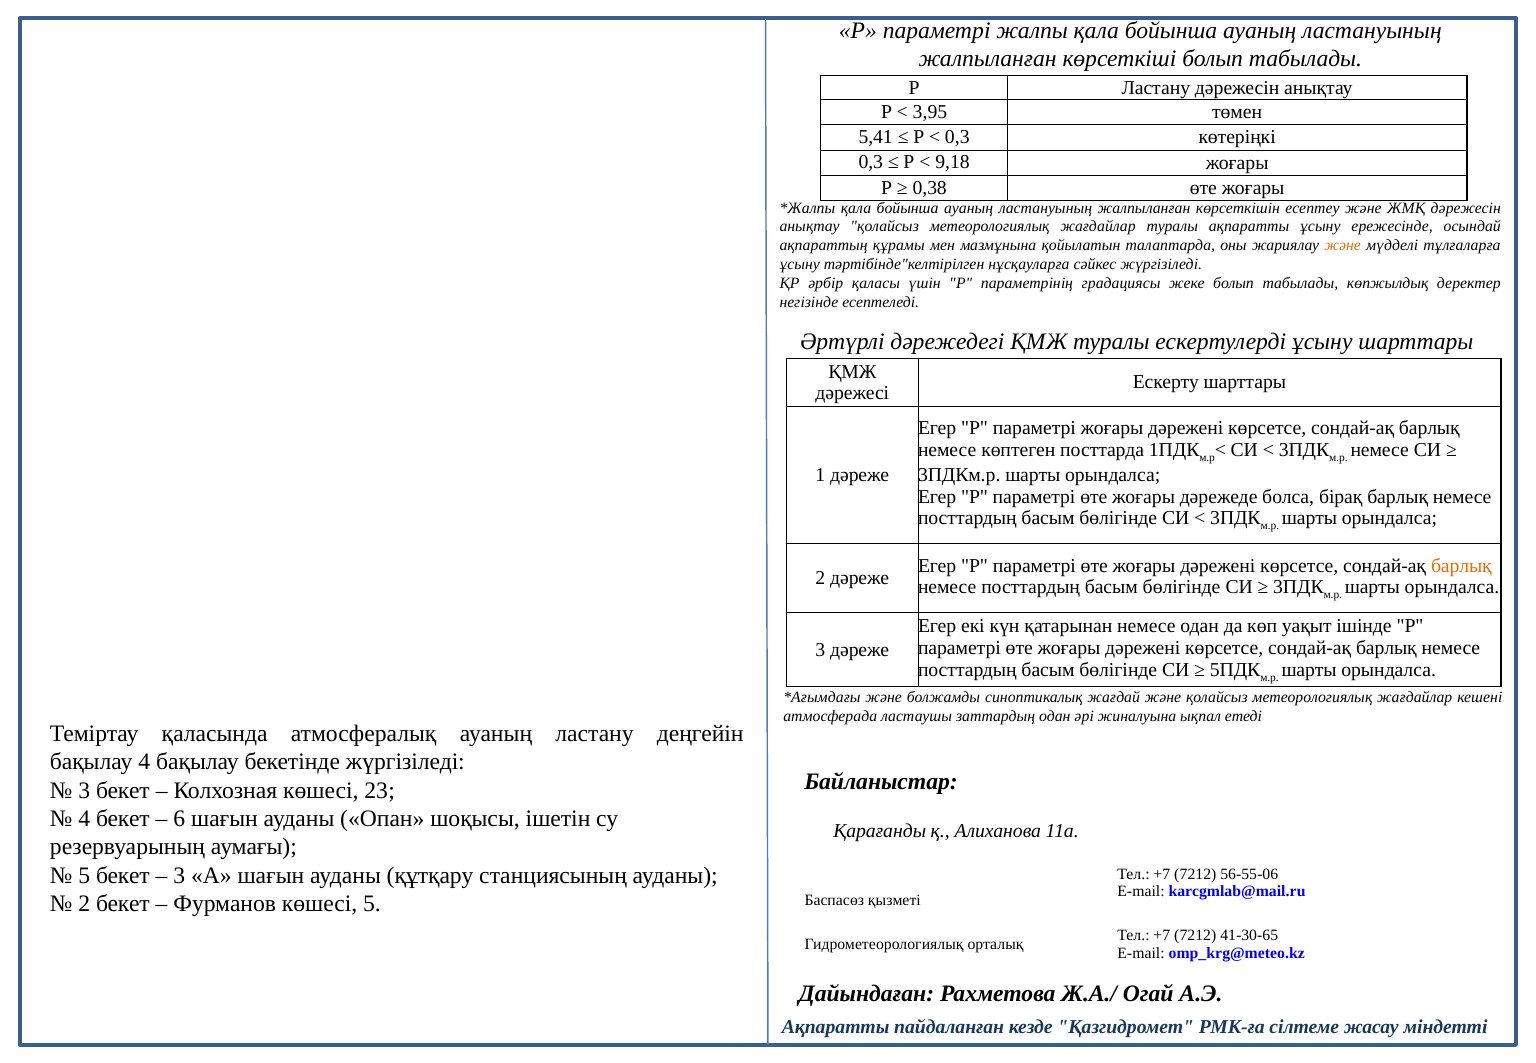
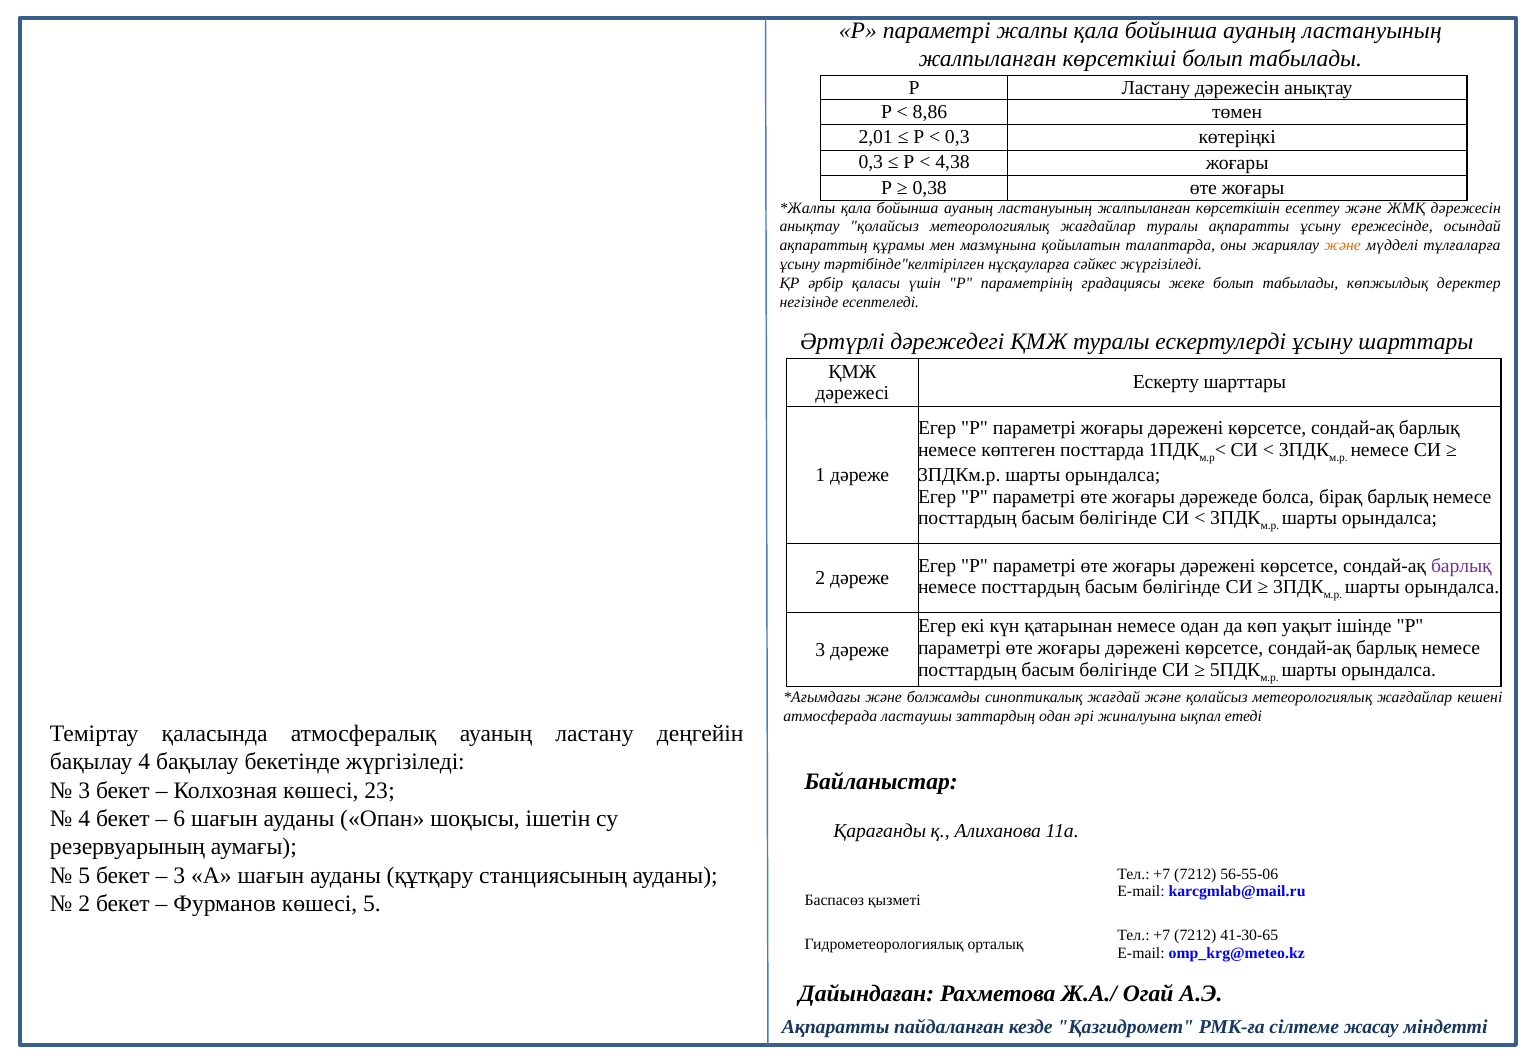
3,95: 3,95 -> 8,86 (930, 112)
5,41: 5,41 -> 2,01 (876, 137)
9,18: 9,18 -> 4,38 (952, 163)
барлық colour: orange -> purple (1461, 566)
